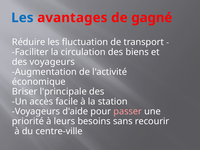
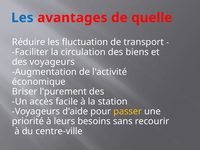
gagné: gagné -> quelle (152, 18)
l'principale: l'principale -> l'purement (63, 92)
passer colour: pink -> yellow (128, 111)
